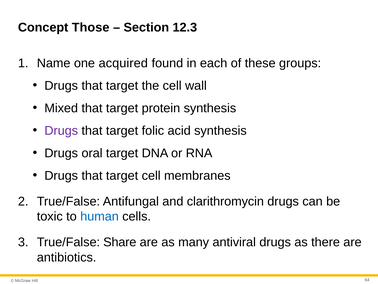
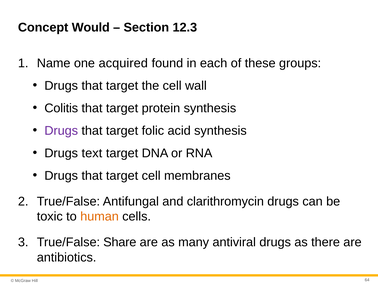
Those: Those -> Would (91, 28)
Mixed: Mixed -> Colitis (61, 108)
oral: oral -> text (92, 153)
human colour: blue -> orange (100, 216)
